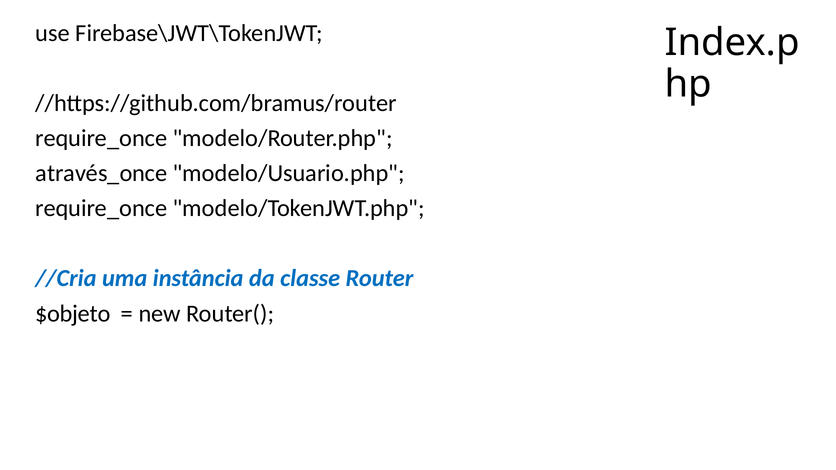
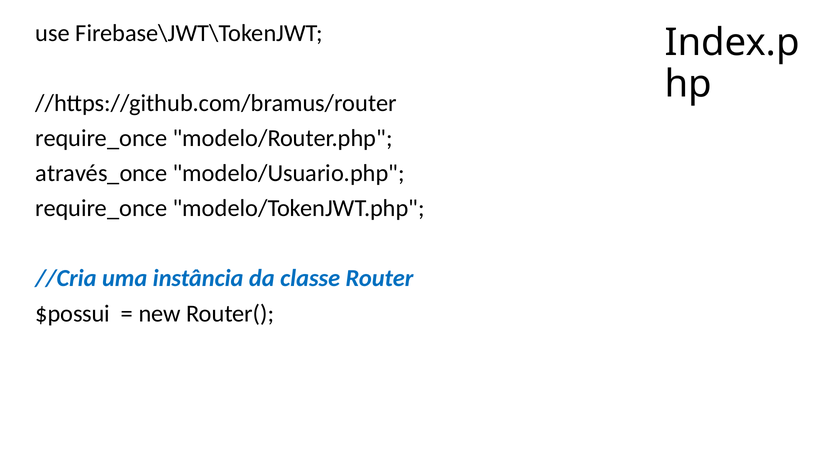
$objeto: $objeto -> $possui (73, 314)
